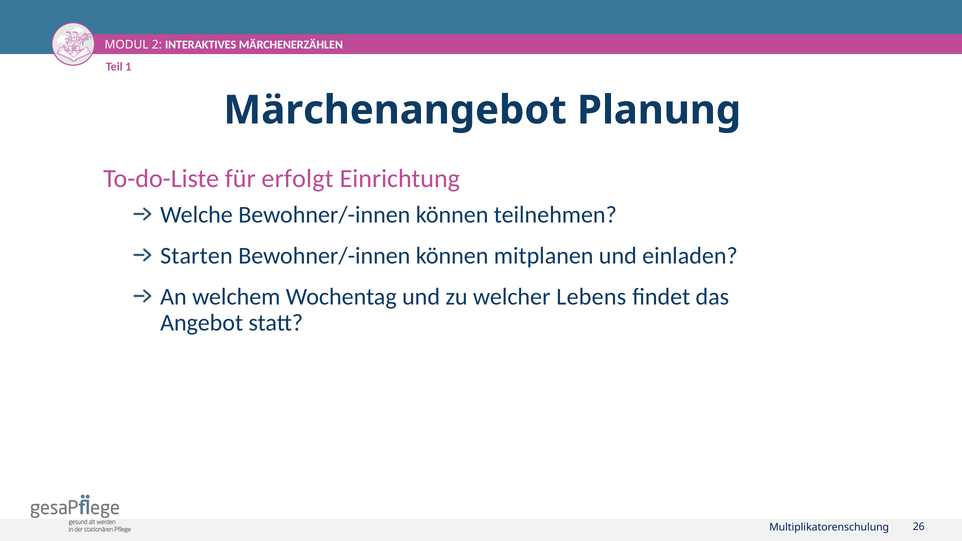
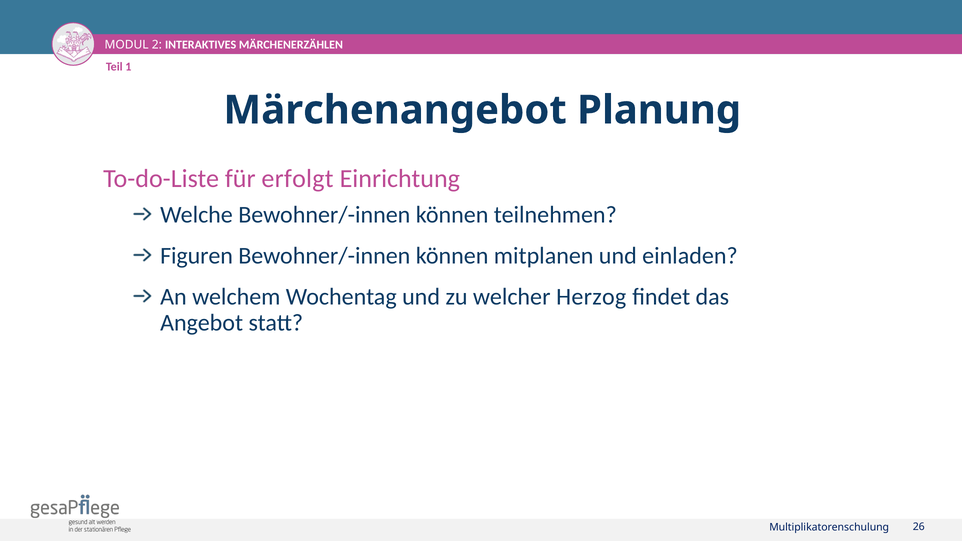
Starten: Starten -> Figuren (197, 256)
Lebens: Lebens -> Herzog (591, 297)
